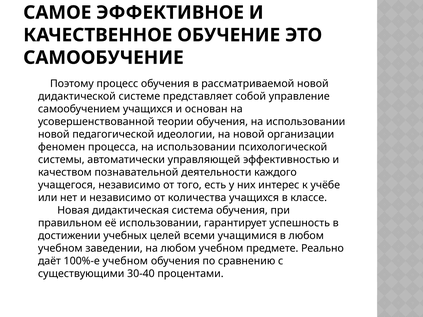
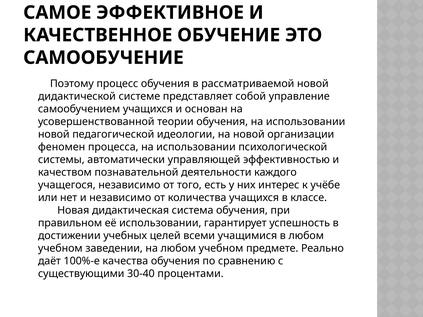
100%-е учебном: учебном -> качества (125, 261)
